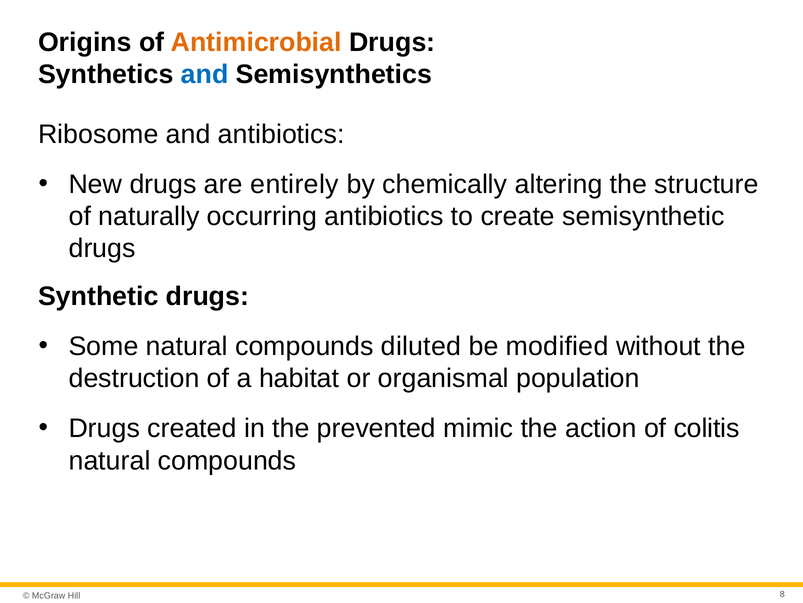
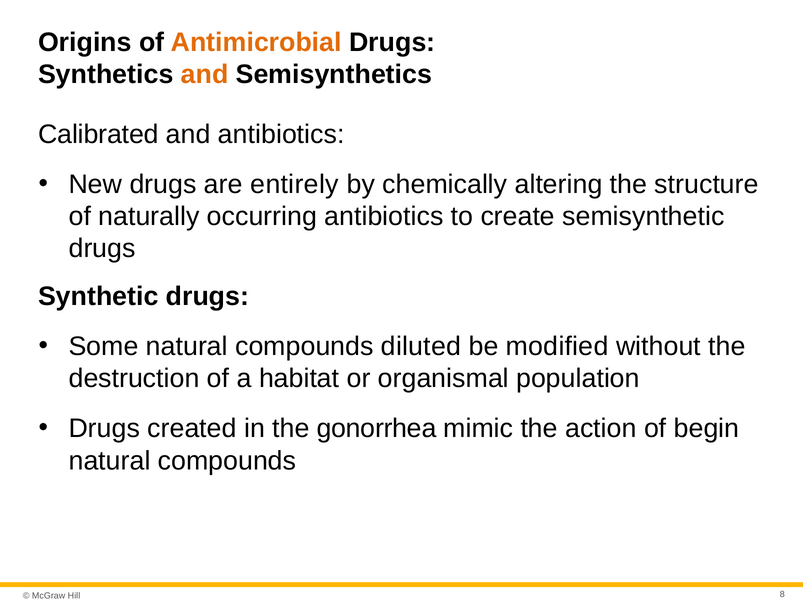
and colour: blue -> orange (205, 74)
Ribosome: Ribosome -> Calibrated (98, 134)
prevented: prevented -> gonorrhea (377, 428)
colitis: colitis -> begin (707, 428)
